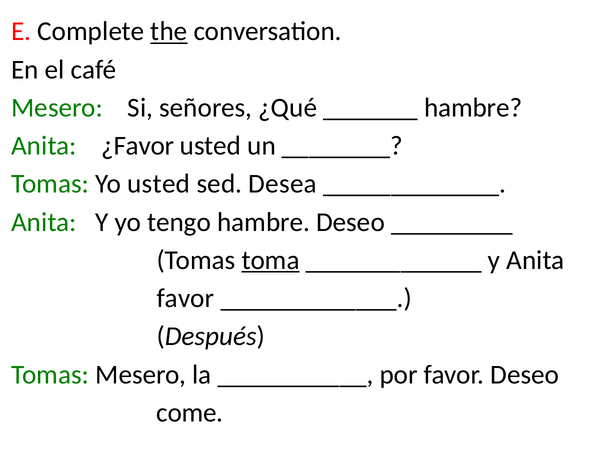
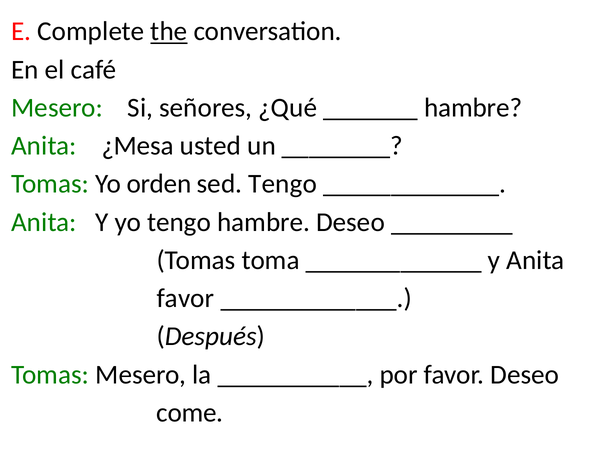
¿Favor: ¿Favor -> ¿Mesa (138, 146)
usted: usted -> orden (159, 184)
sed Desea: Desea -> Tengo (283, 184)
toma underline: present -> none (271, 260)
